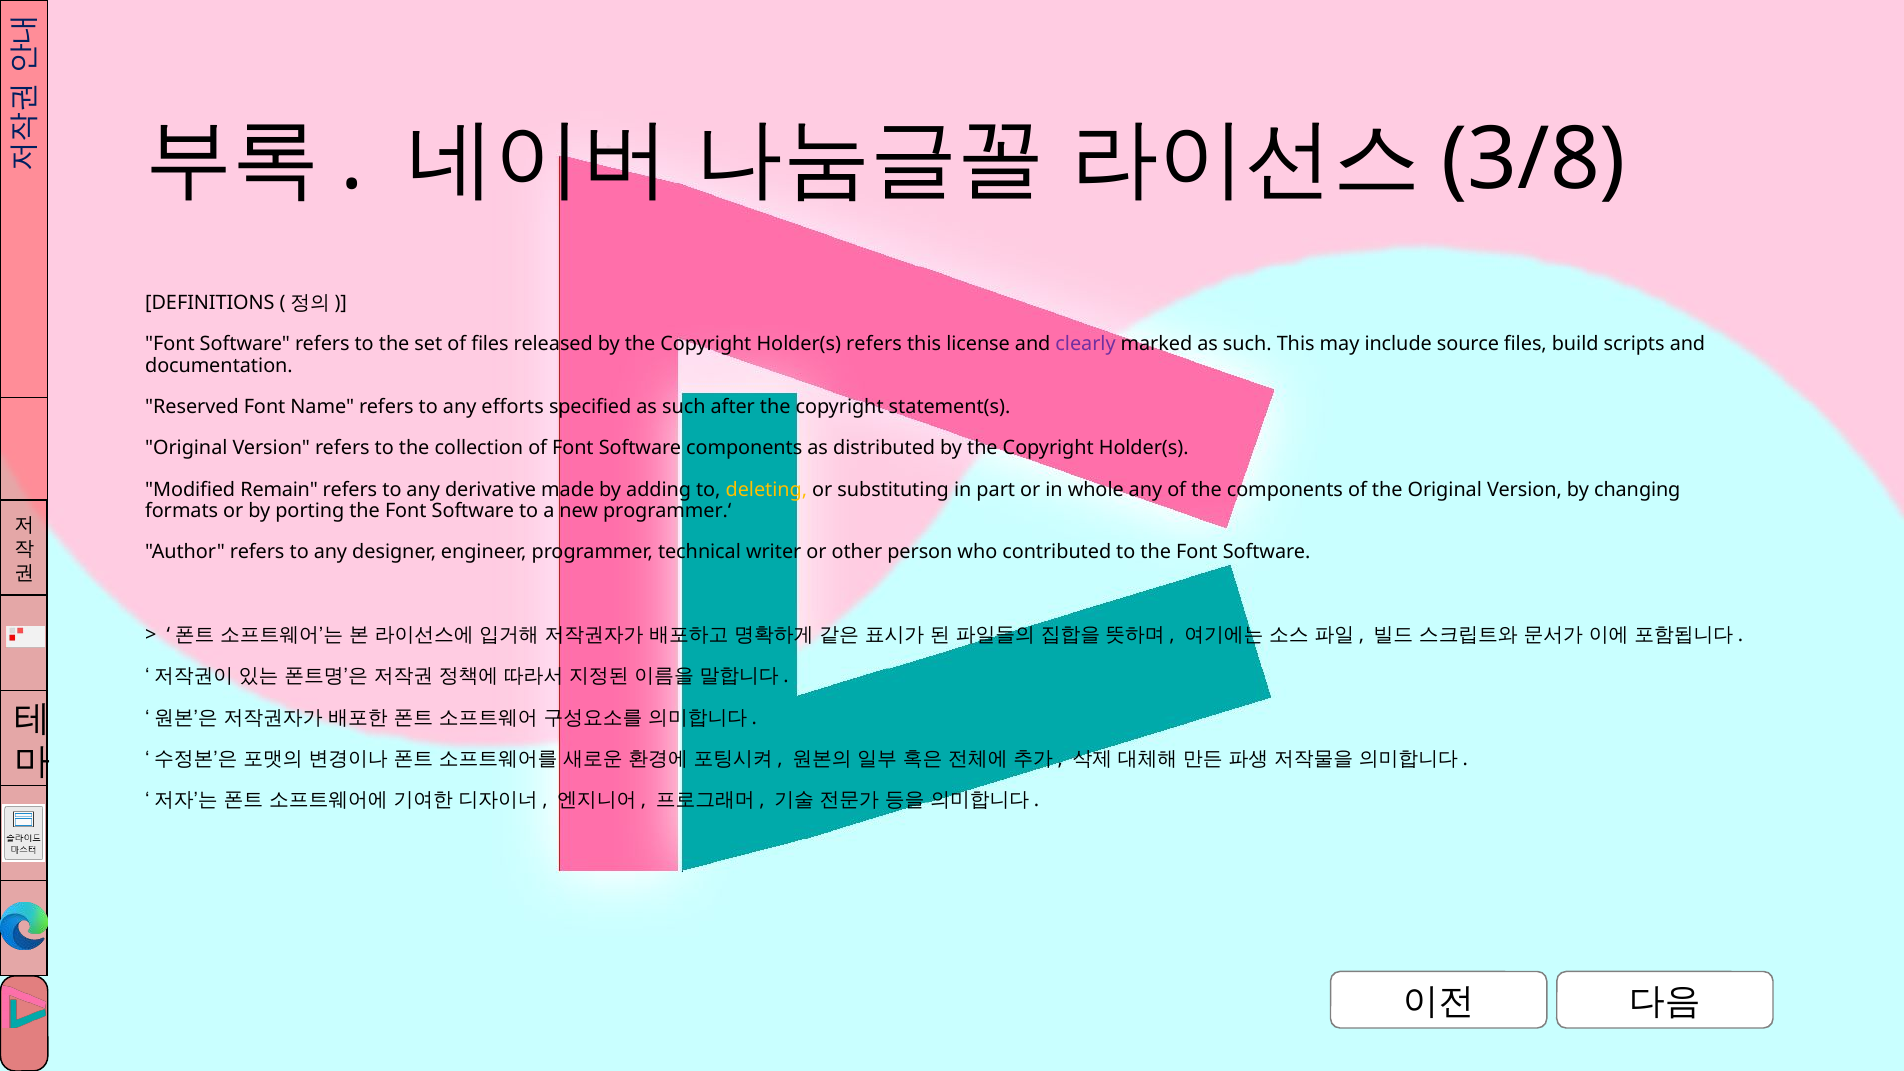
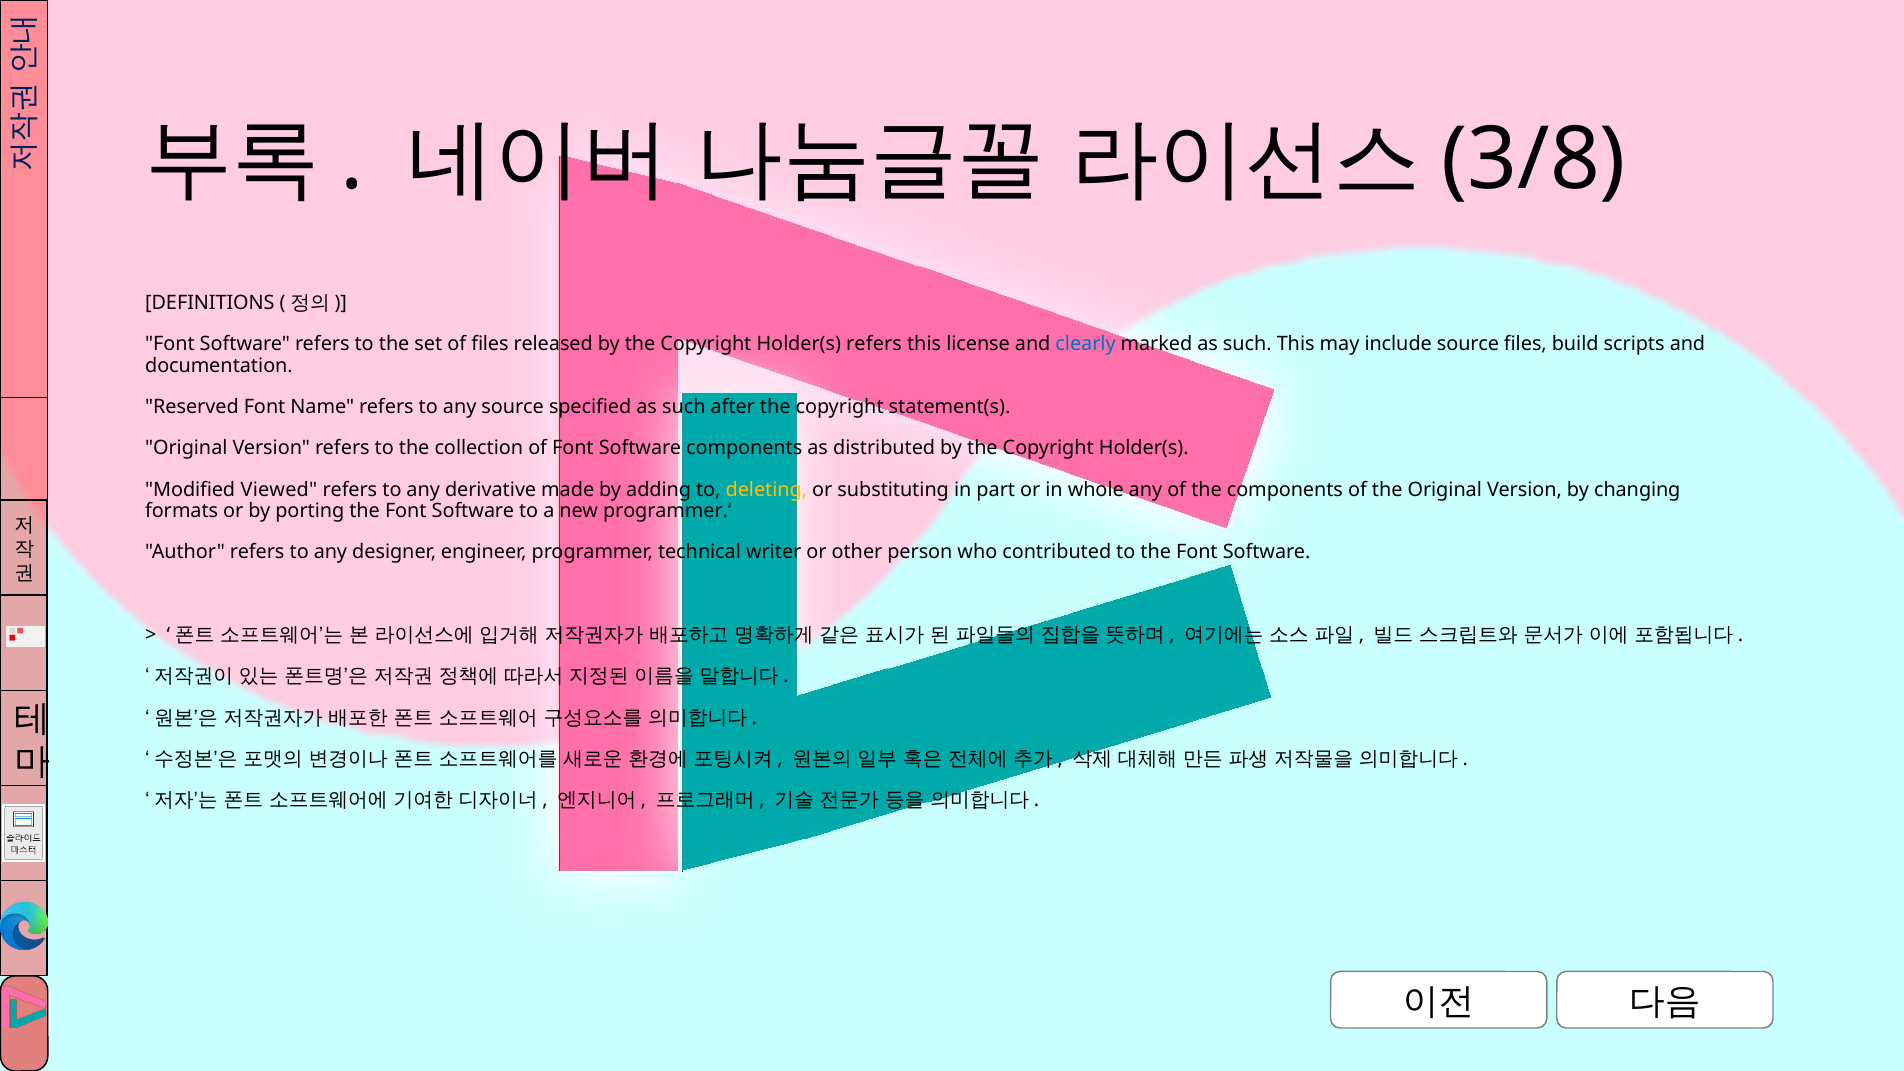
clearly colour: purple -> blue (1086, 344)
any efforts: efforts -> source (513, 407)
Remain: Remain -> Viewed (279, 490)
